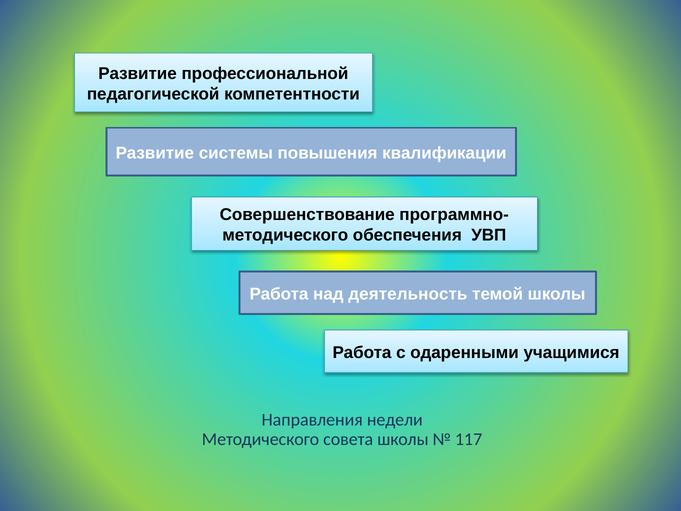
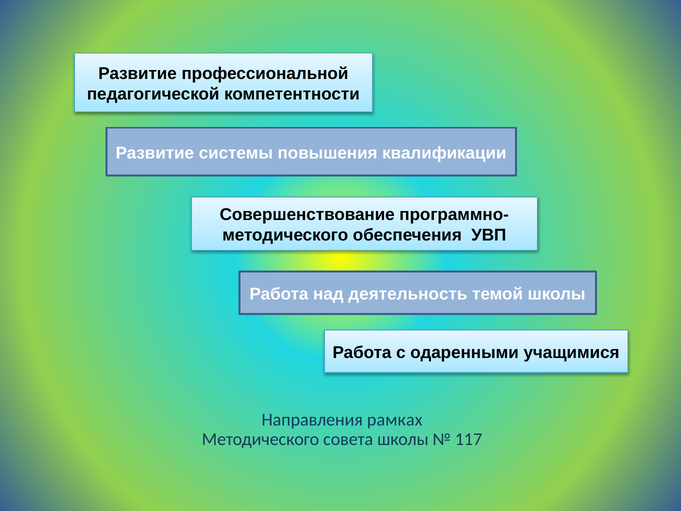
недели: недели -> рамках (395, 420)
